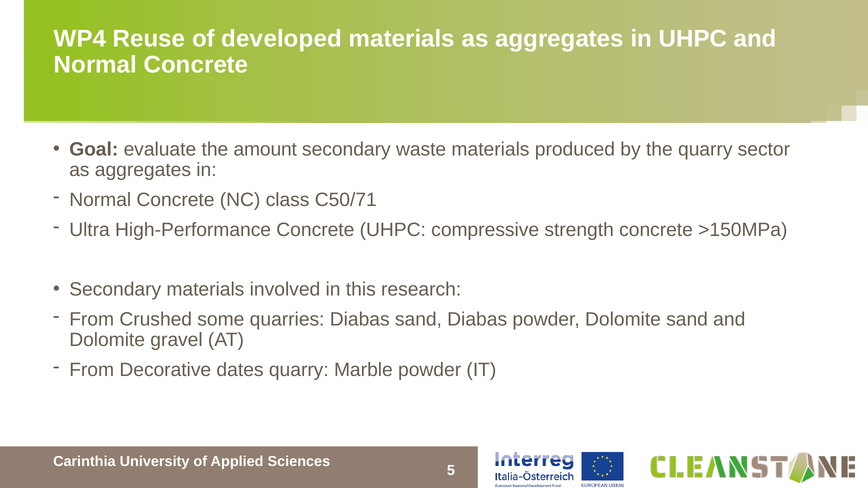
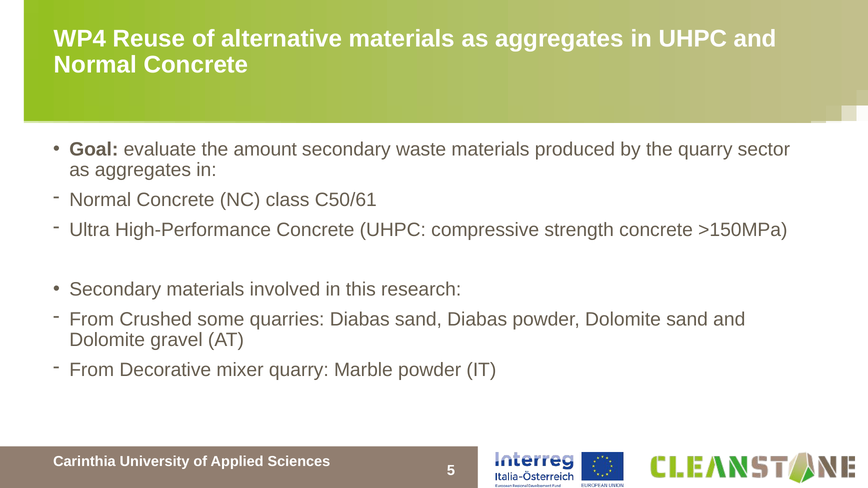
developed: developed -> alternative (282, 39)
C50/71: C50/71 -> C50/61 (346, 200)
dates: dates -> mixer (240, 370)
